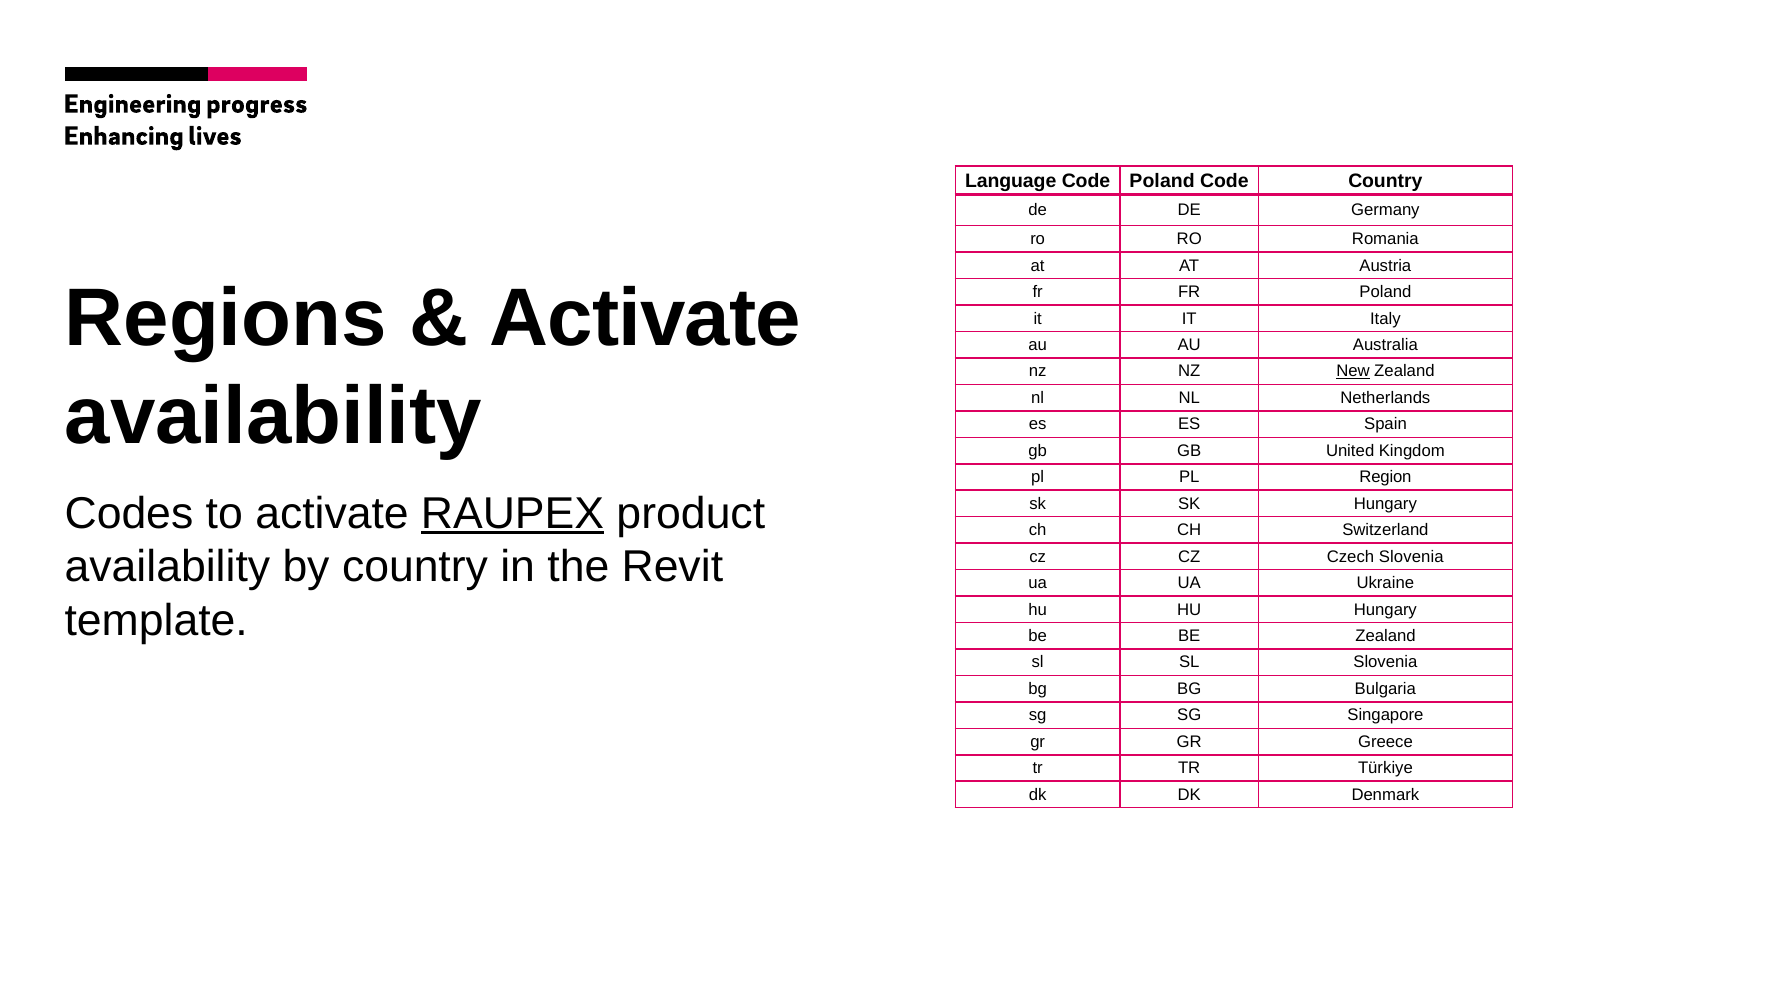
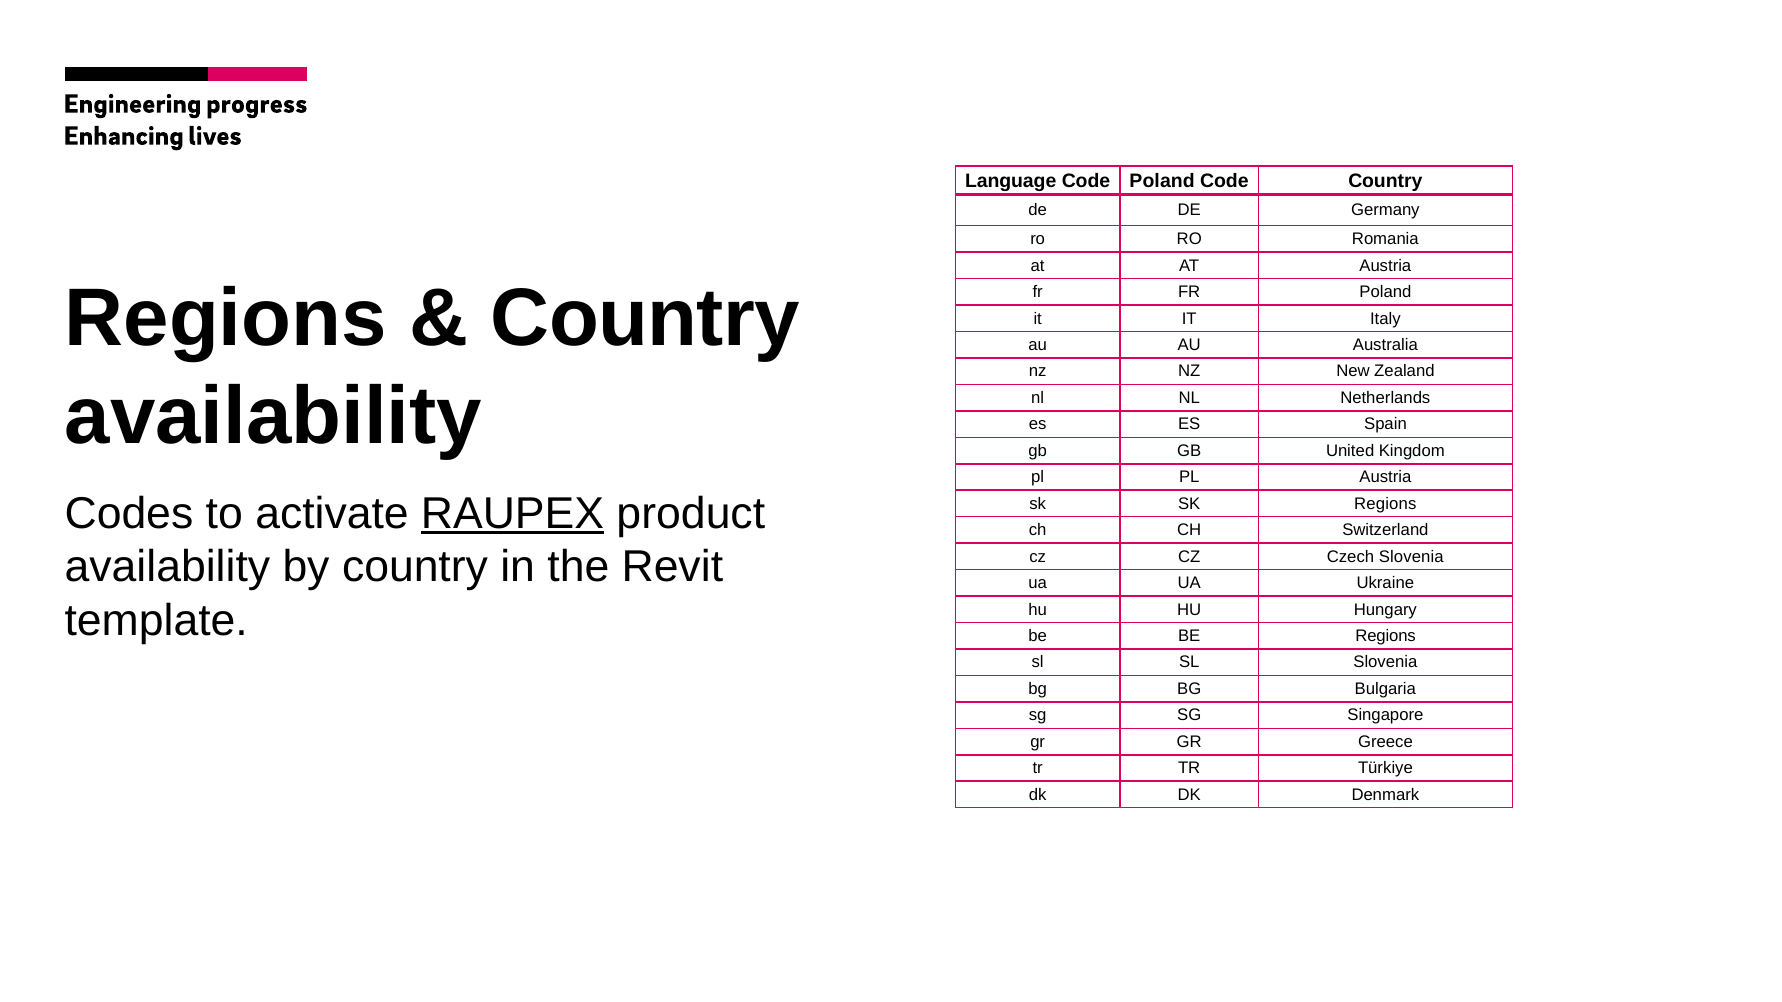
Activate: Activate -> Country (645, 319)
New underline: present -> none (1353, 372)
PL Region: Region -> Austria (1385, 477)
SK Hungary: Hungary -> Regions (1385, 504)
BE Zealand: Zealand -> Regions (1386, 636)
